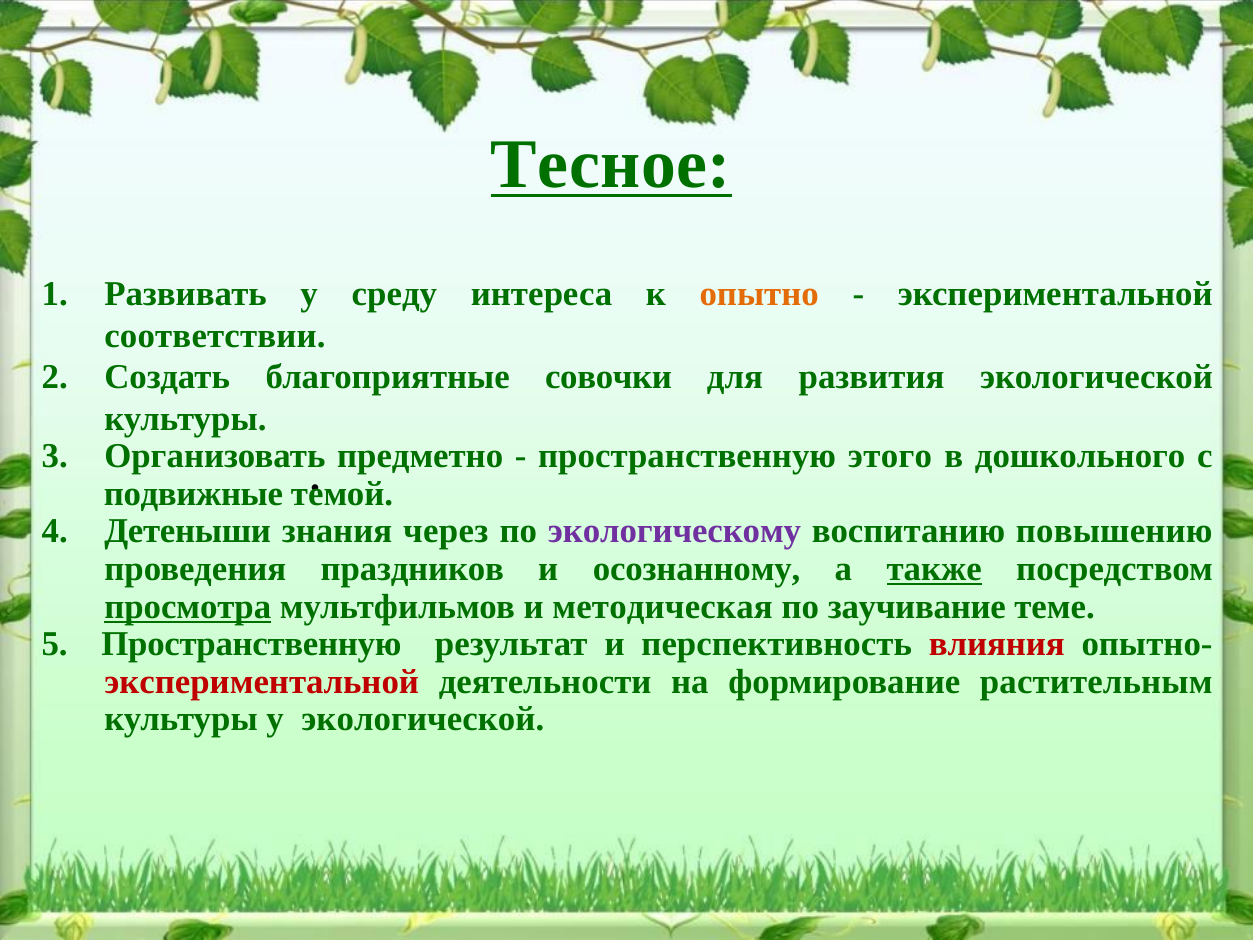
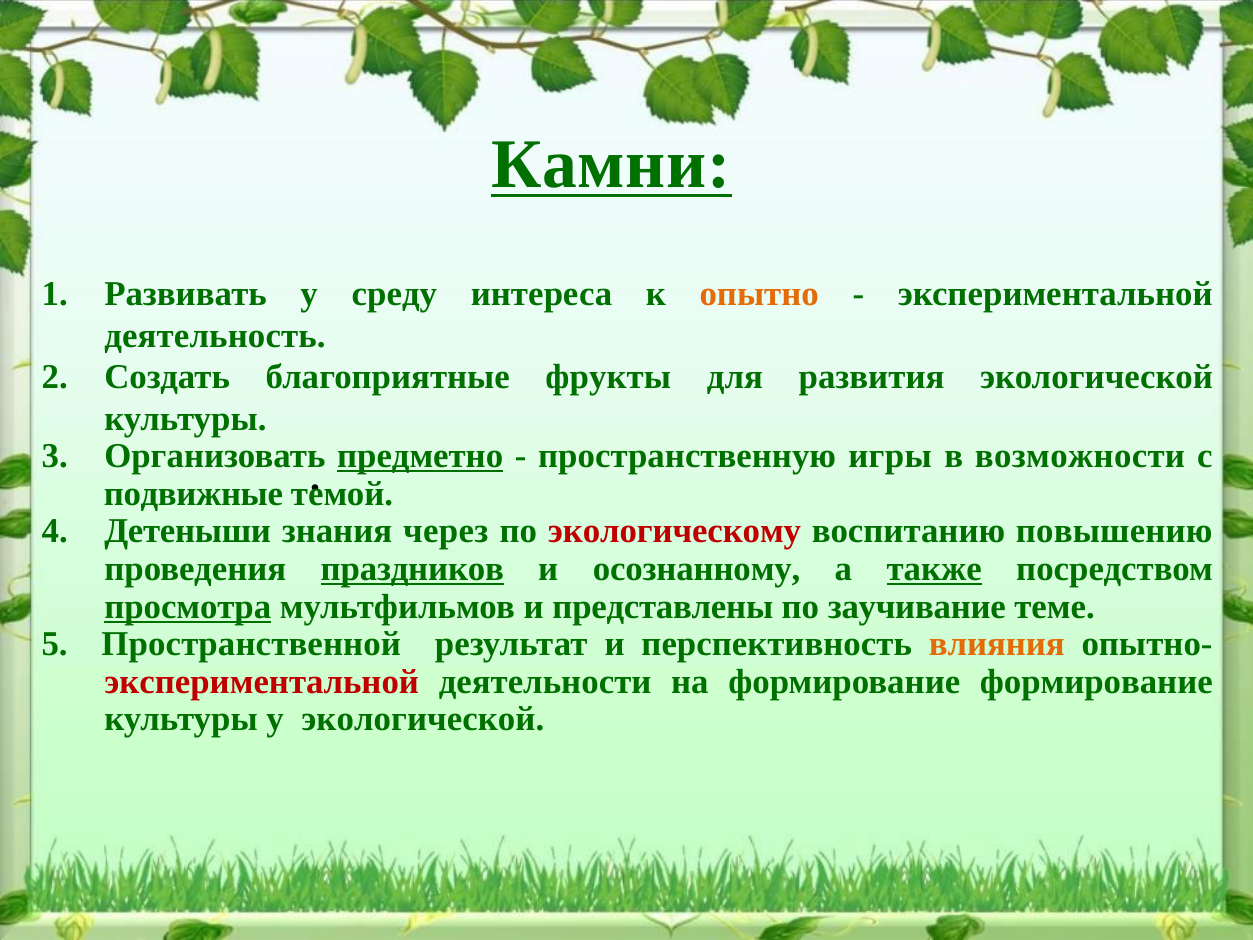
Тесное: Тесное -> Камни (611, 165)
соответствии: соответствии -> деятельность (215, 336)
совочки: совочки -> фрукты (608, 377)
предметно underline: none -> present (420, 456)
этого: этого -> игры (890, 456)
дошкольного: дошкольного -> возможности (1080, 456)
экологическому colour: purple -> red (675, 531)
праздников underline: none -> present (412, 569)
методическая: методическая -> представлены (663, 607)
5 Пространственную: Пространственную -> Пространственной (251, 644)
влияния colour: red -> orange (997, 644)
формирование растительным: растительным -> формирование (1096, 682)
